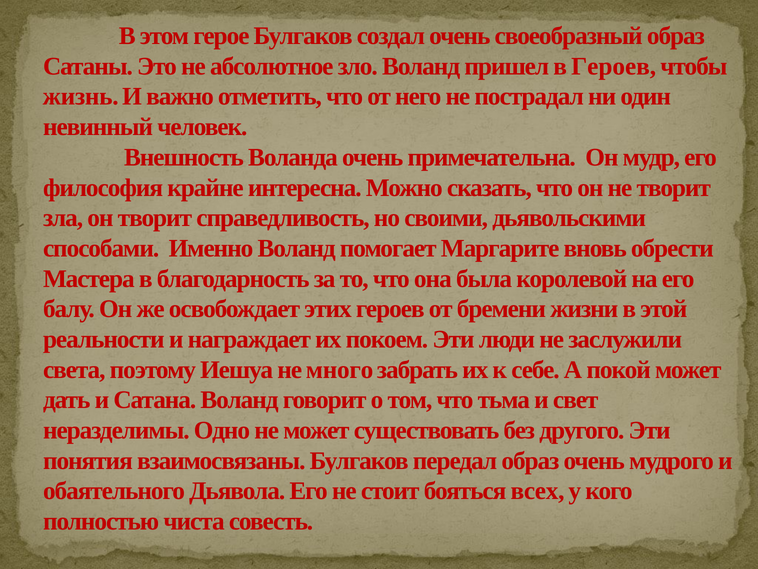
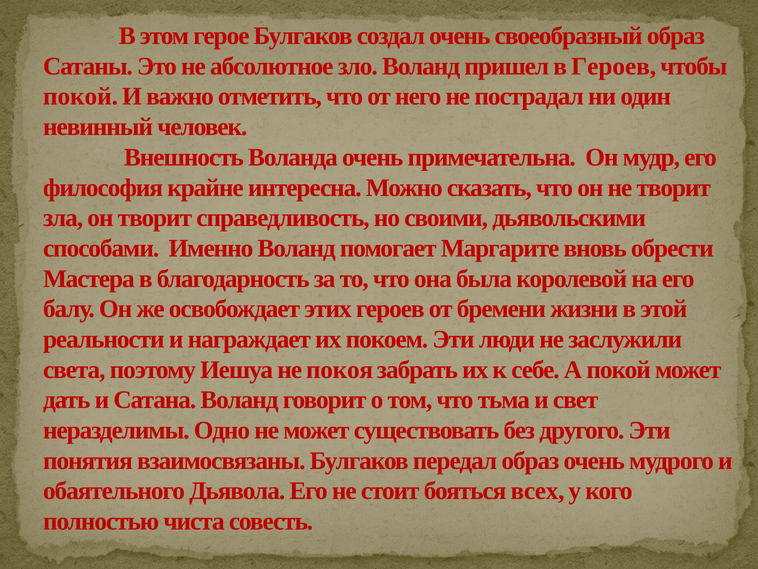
жизнь: жизнь -> покой (81, 97)
много: много -> покоя (340, 369)
